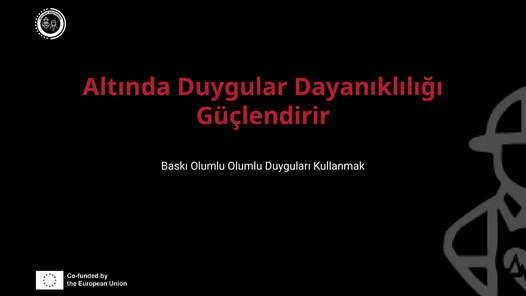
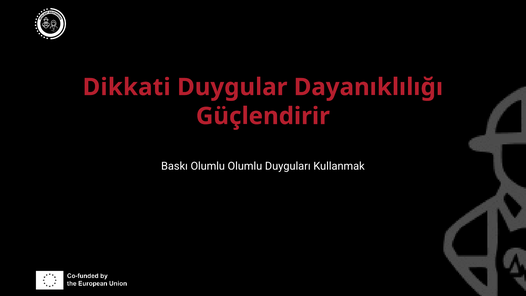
Altında: Altında -> Dikkati (127, 87)
